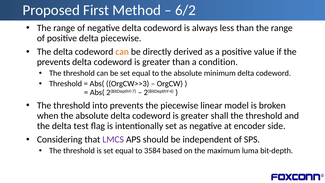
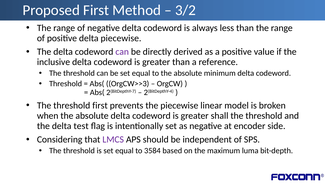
6/2: 6/2 -> 3/2 (185, 10)
can colour: orange -> purple (122, 52)
prevents: prevents -> inclusive (53, 62)
condition: condition -> reference (218, 62)
threshold into: into -> first (100, 105)
